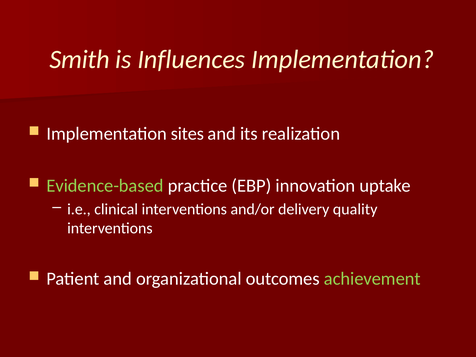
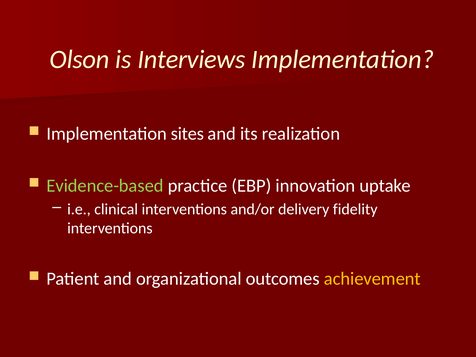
Smith: Smith -> Olson (80, 59)
Influences: Influences -> Interviews (191, 59)
quality: quality -> fidelity (355, 209)
achievement colour: light green -> yellow (372, 279)
